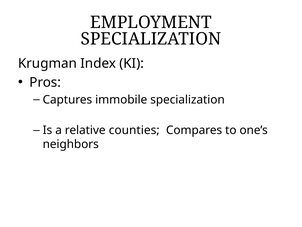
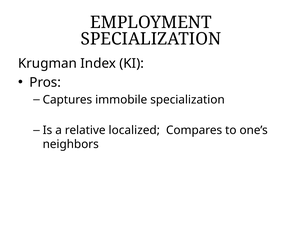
counties: counties -> localized (134, 130)
